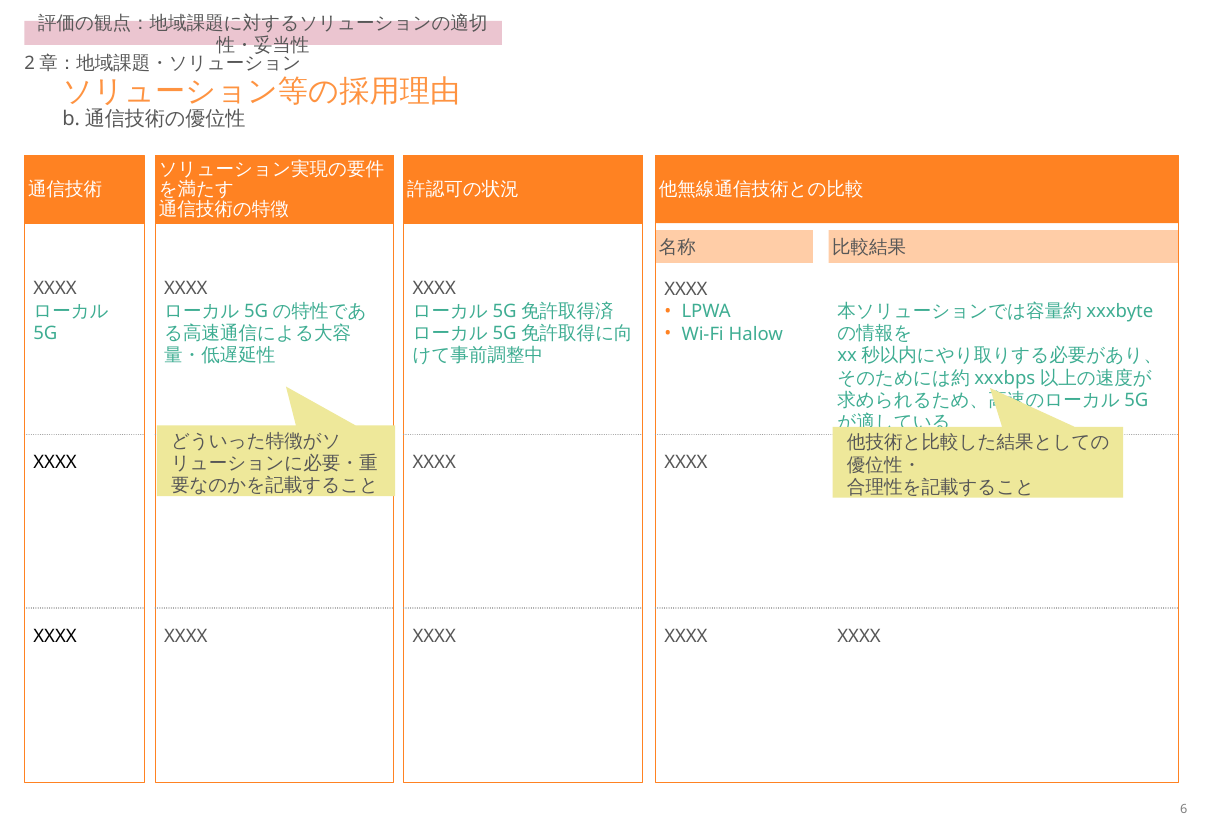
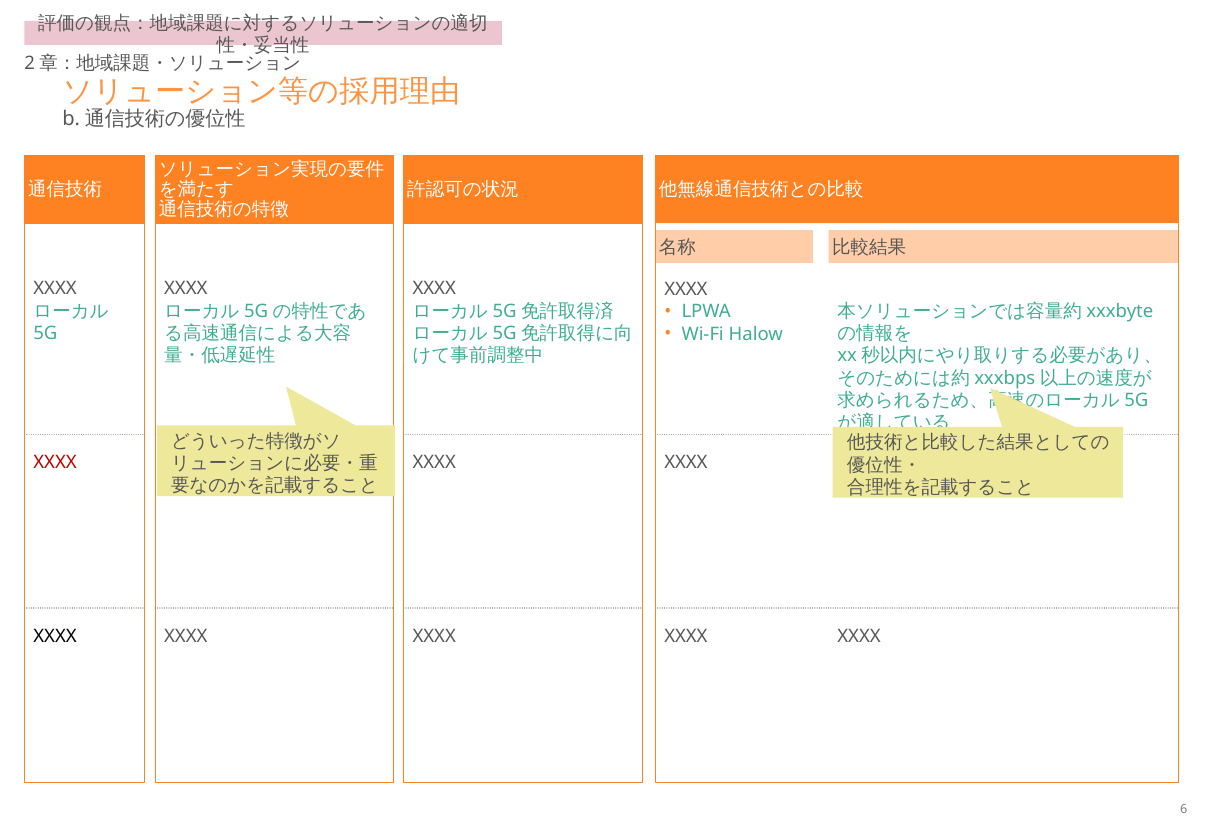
XXXX colour: black -> red (55, 462)
